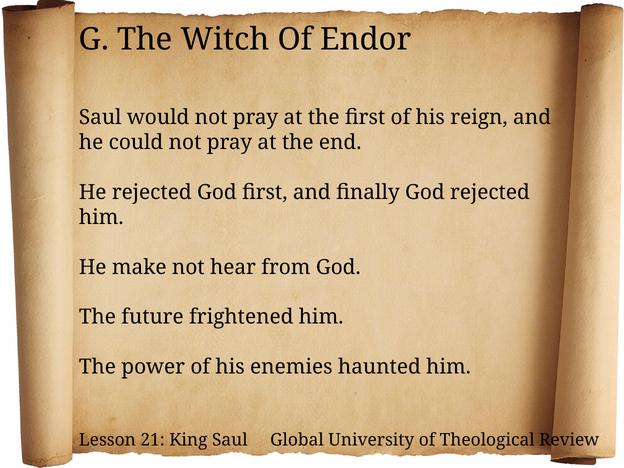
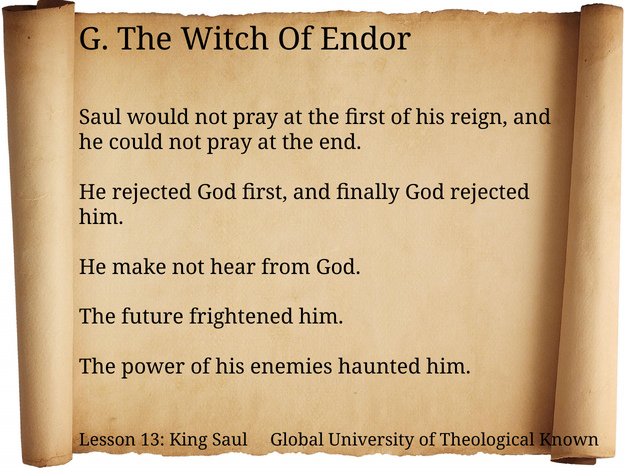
21: 21 -> 13 (153, 440)
Review: Review -> Known (569, 440)
